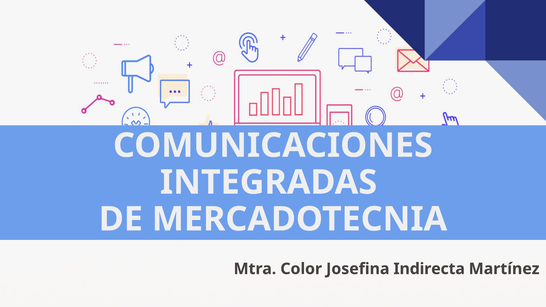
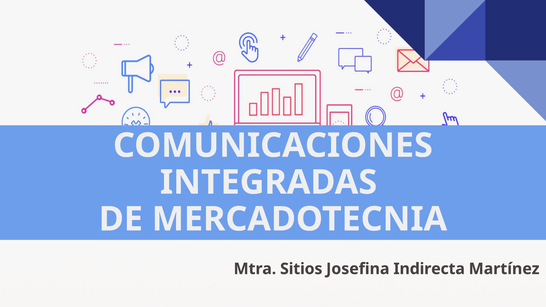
Color: Color -> Sitios (301, 269)
